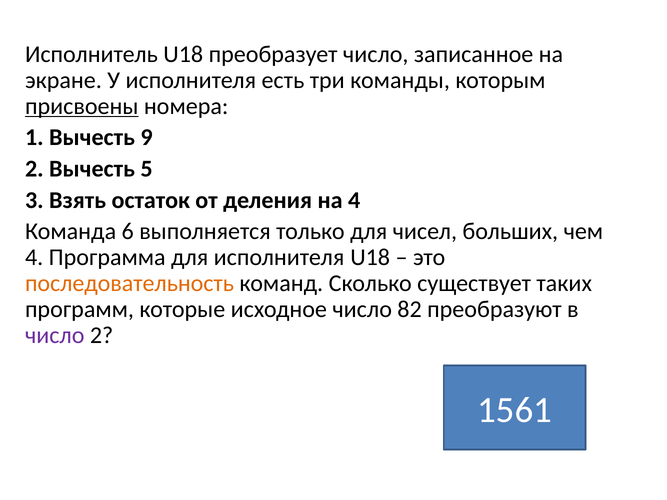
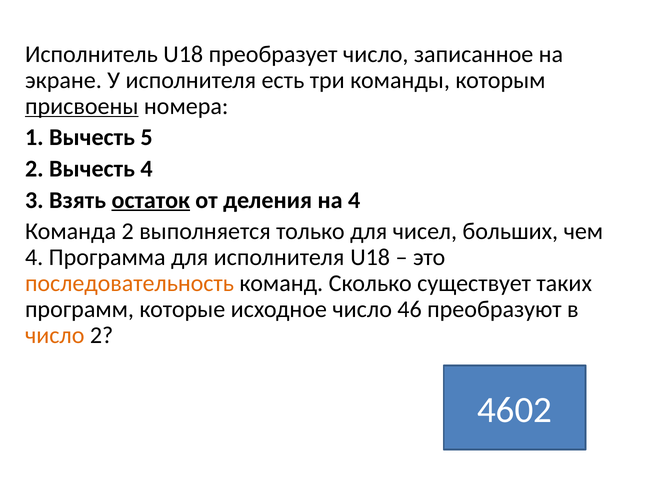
9: 9 -> 5 (147, 138)
Вычесть 5: 5 -> 4 (147, 169)
остаток underline: none -> present (151, 200)
Команда 6: 6 -> 2 (128, 232)
82: 82 -> 46 (410, 310)
число colour: purple -> orange (55, 336)
1561: 1561 -> 4602 (515, 410)
